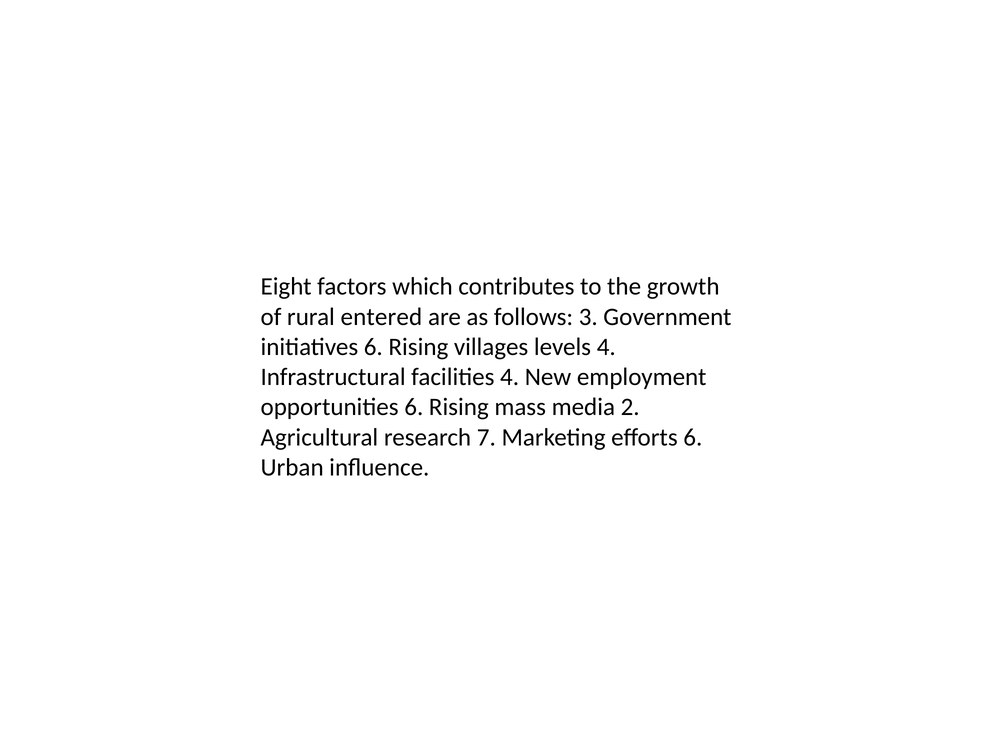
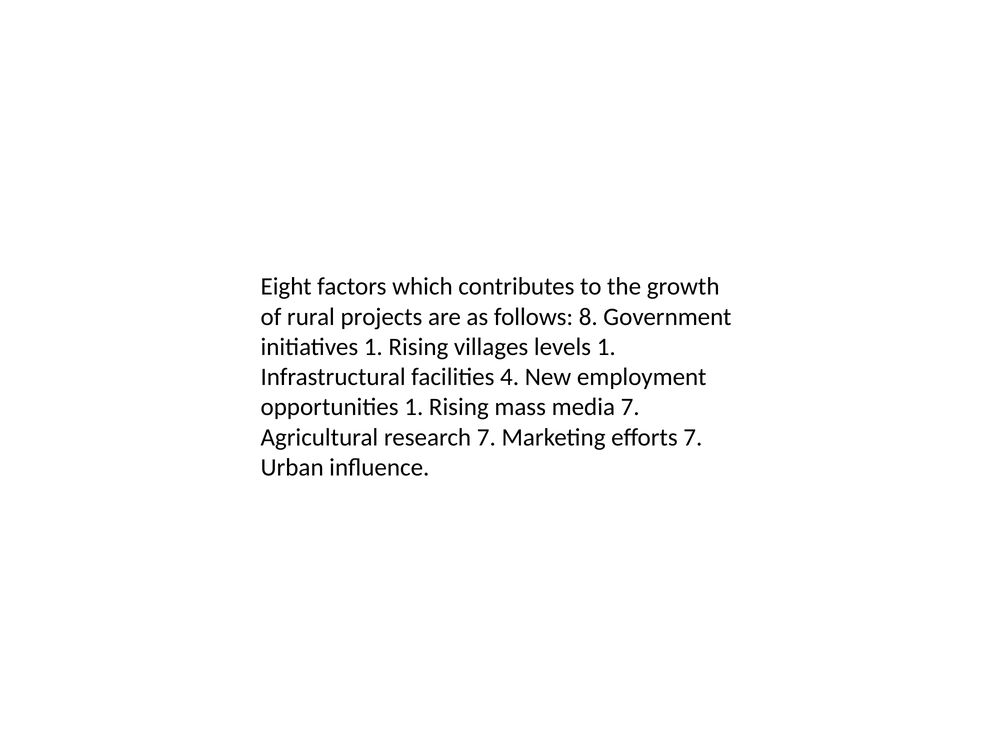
entered: entered -> projects (382, 317)
3: 3 -> 8 (588, 317)
initiatives 6: 6 -> 1 (373, 347)
levels 4: 4 -> 1 (606, 347)
opportunities 6: 6 -> 1 (414, 407)
media 2: 2 -> 7 (630, 407)
efforts 6: 6 -> 7 (693, 437)
